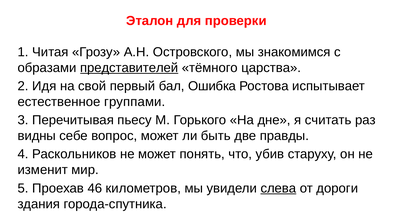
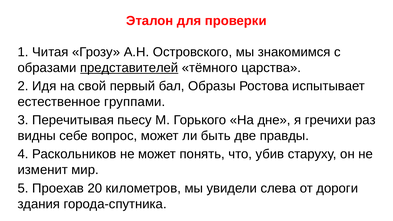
Ошибка: Ошибка -> Образы (212, 86)
считать: считать -> гречихи (328, 120)
46: 46 -> 20 (95, 188)
слева underline: present -> none (278, 188)
